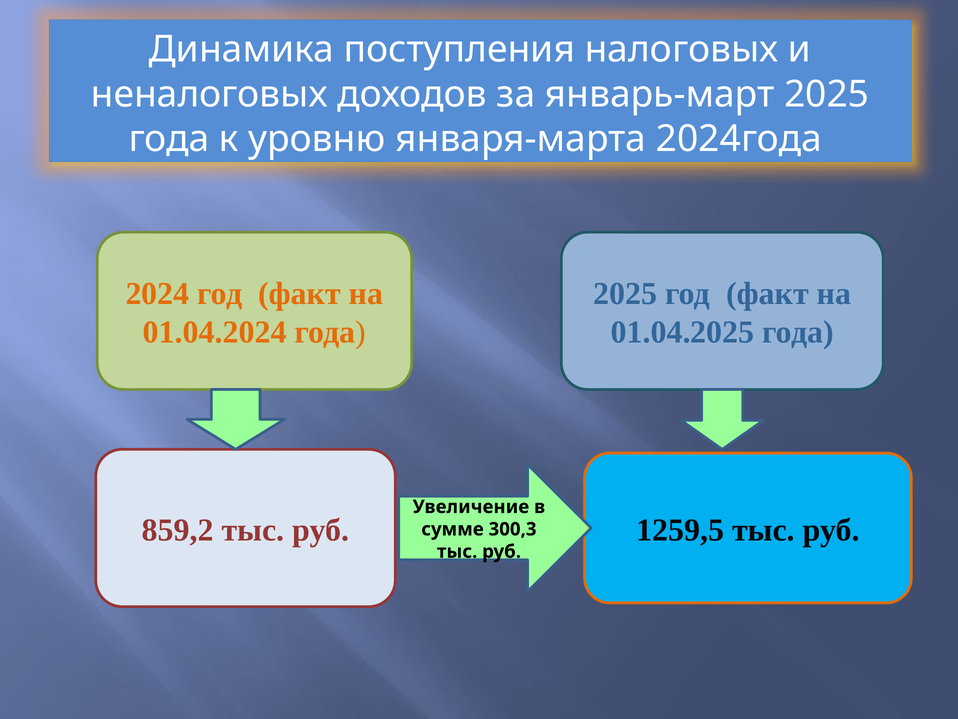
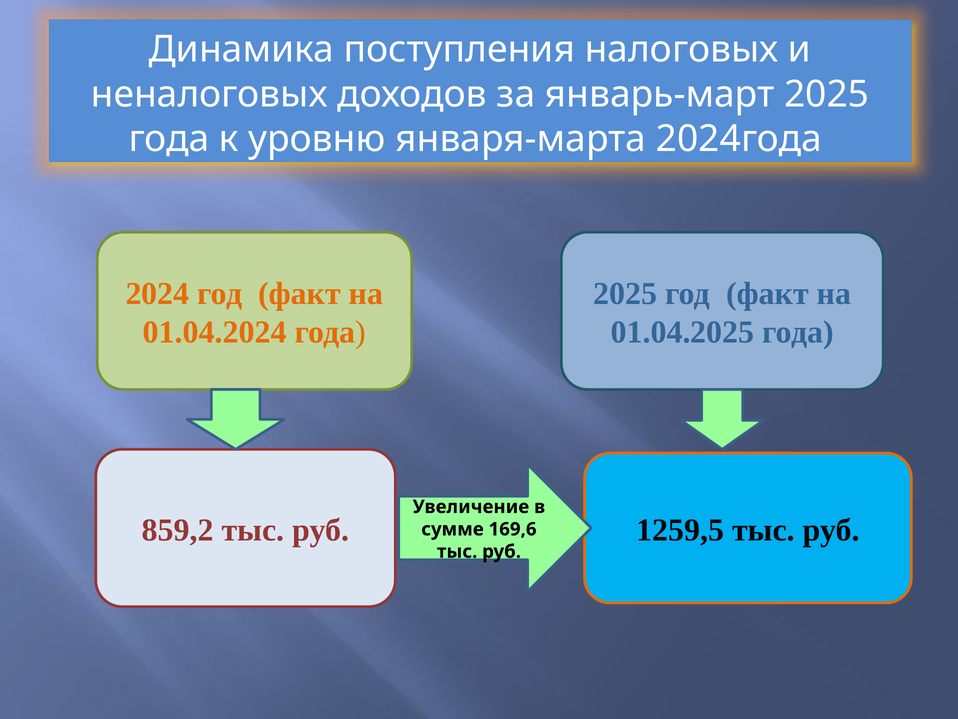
300,3: 300,3 -> 169,6 (513, 529)
